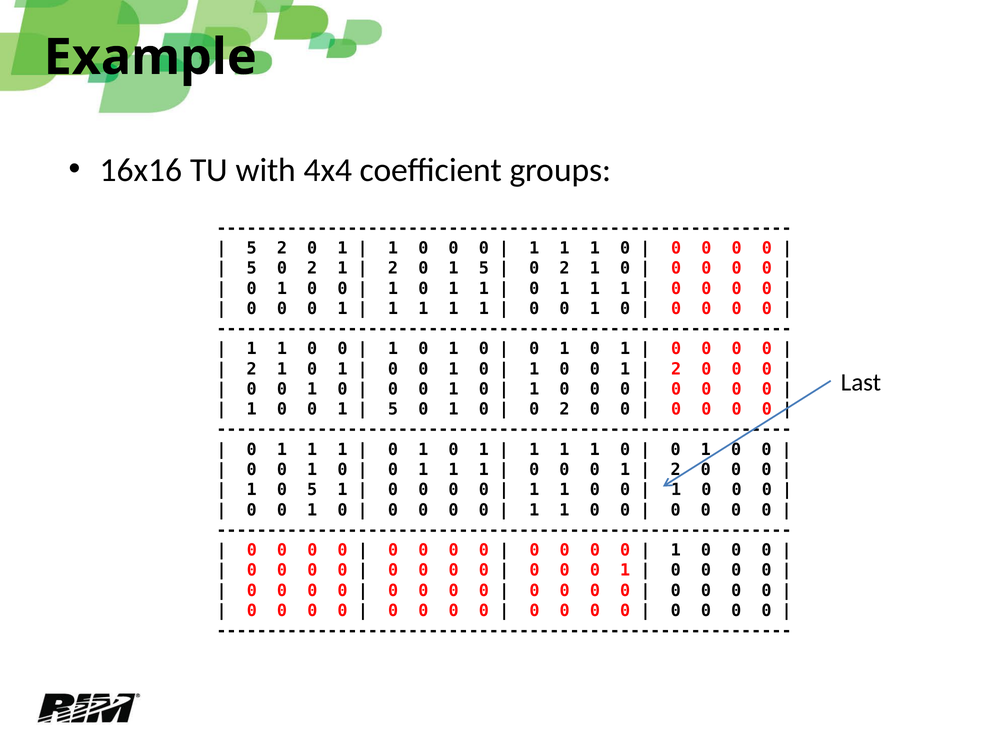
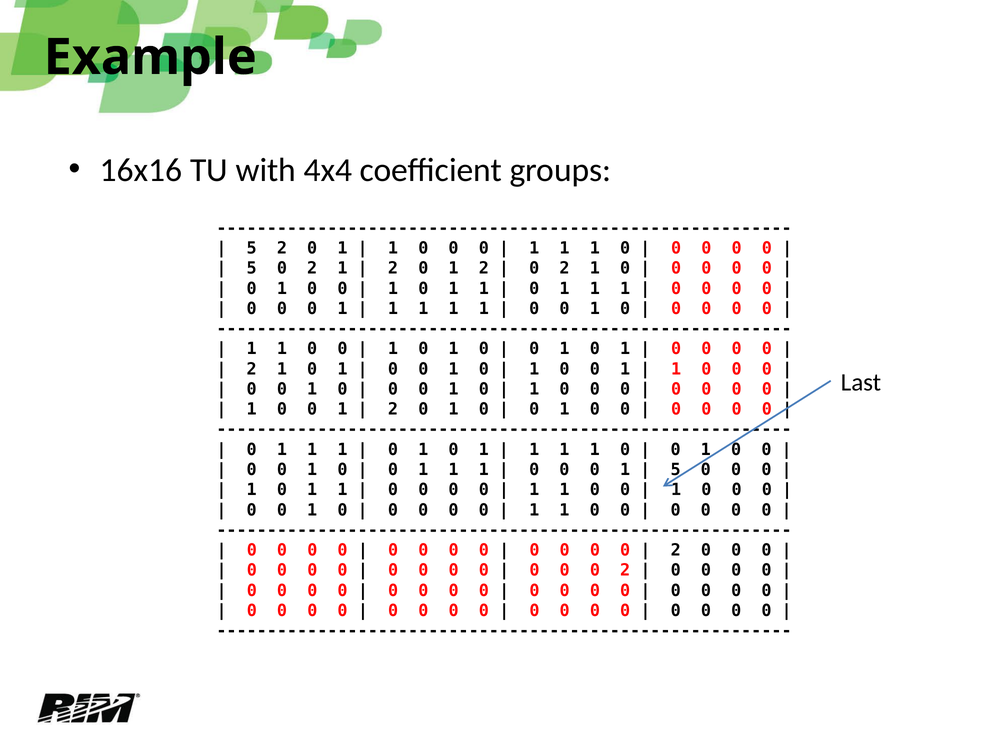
1 5: 5 -> 2 (484, 268)
2: 2 -> 1 (676, 369)
5: 5 -> 2 (393, 409)
2: 2 -> 1 (564, 409)
2: 2 -> 5 (676, 470)
5: 5 -> 1 (312, 490)
1: 1 -> 2 (676, 550)
1: 1 -> 2 (625, 571)
